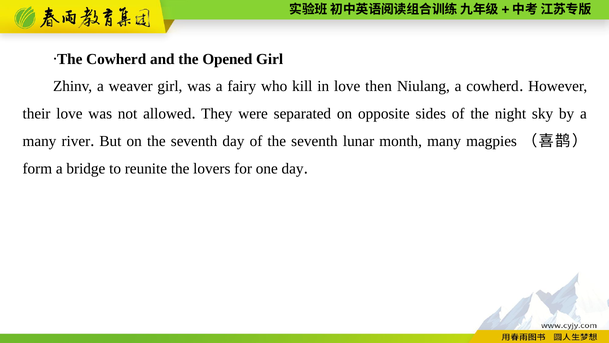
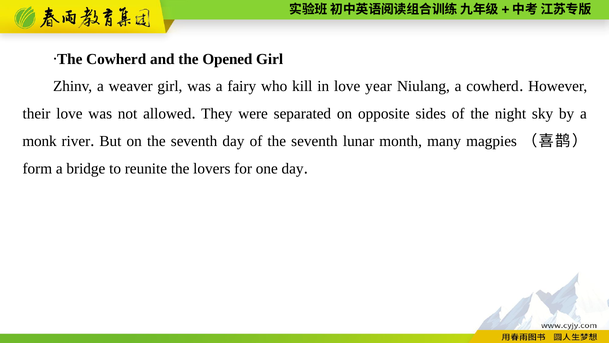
then: then -> year (379, 86)
many: many -> monk (40, 141)
